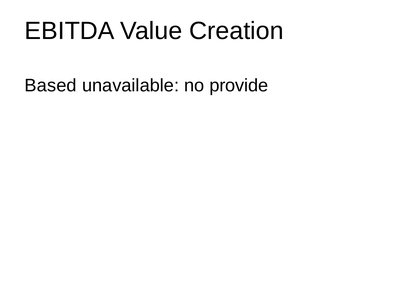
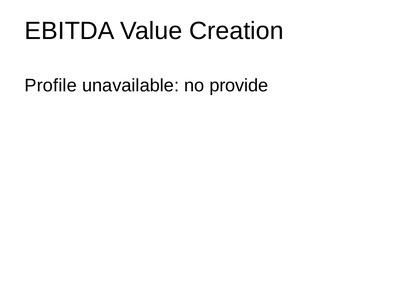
Based: Based -> Profile (51, 86)
